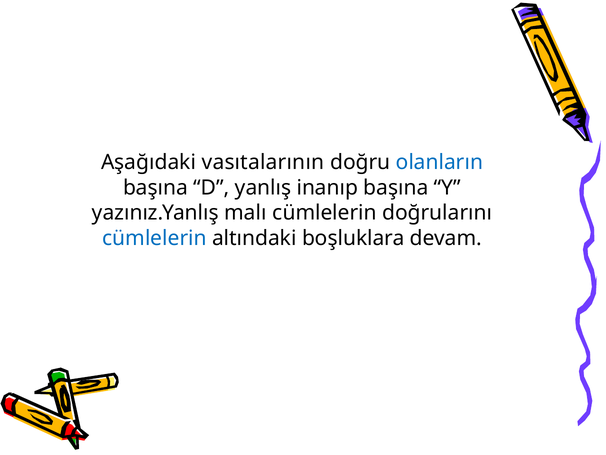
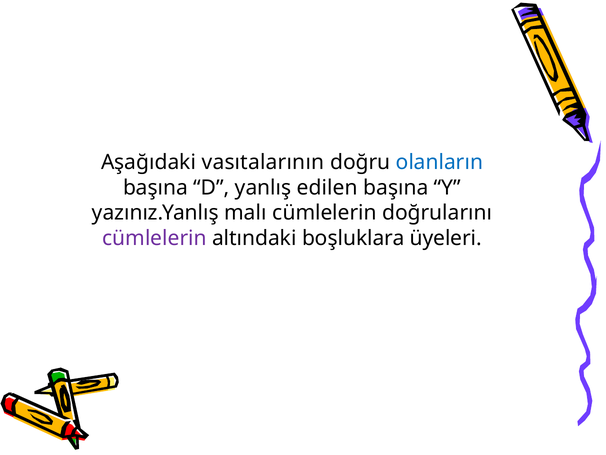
inanıp: inanıp -> edilen (327, 188)
cümlelerin colour: blue -> purple (154, 238)
devam: devam -> üyeleri (446, 238)
